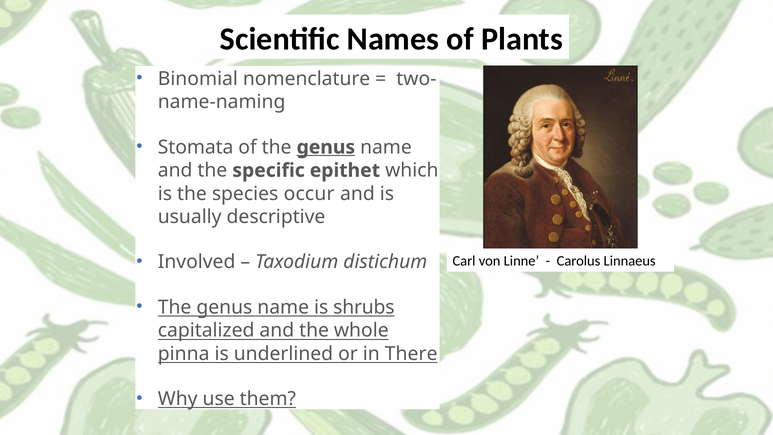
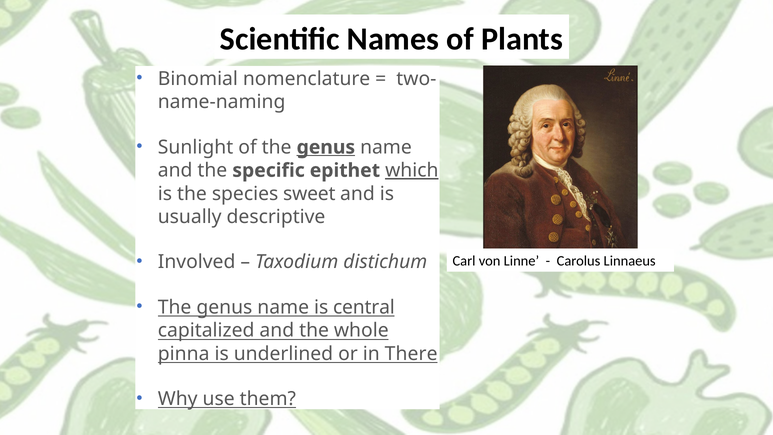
Stomata: Stomata -> Sunlight (196, 147)
which underline: none -> present (412, 170)
occur: occur -> sweet (309, 194)
shrubs: shrubs -> central (364, 307)
